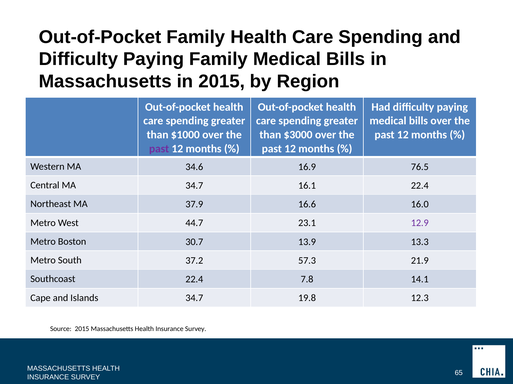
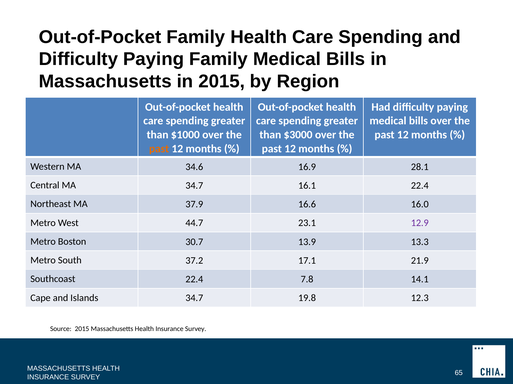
past colour: purple -> orange (159, 149)
76.5: 76.5 -> 28.1 (420, 167)
57.3: 57.3 -> 17.1 (307, 261)
